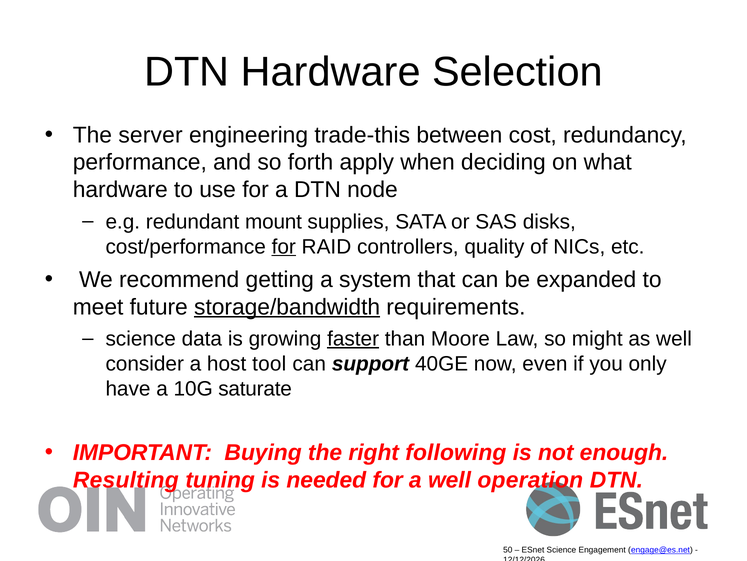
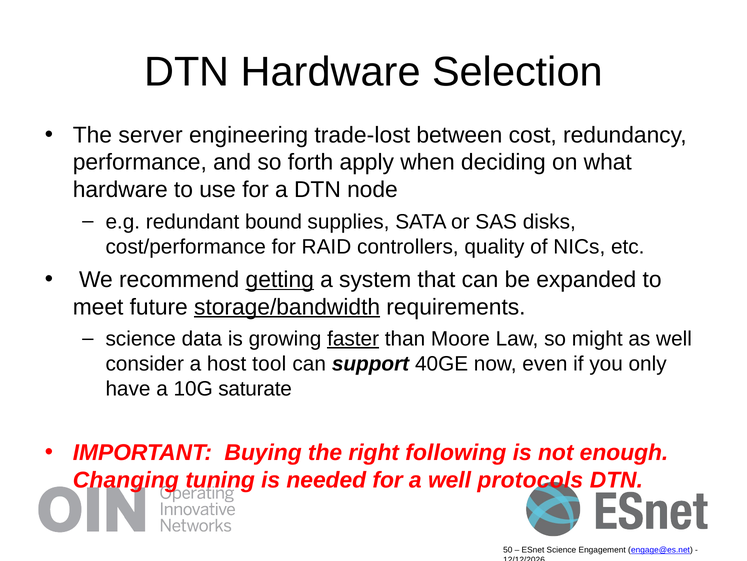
trade-this: trade-this -> trade-lost (362, 135)
mount: mount -> bound (274, 221)
for underline: present -> none (284, 246)
getting underline: none -> present (280, 279)
Resulting: Resulting -> Changing (126, 479)
operation: operation -> protocols (530, 479)
